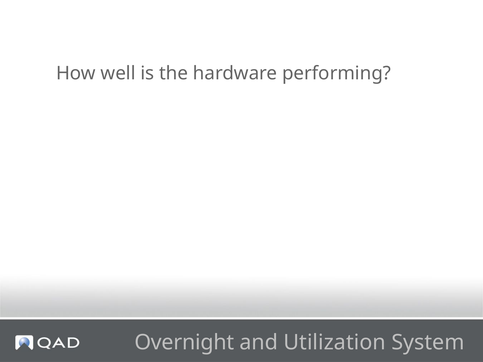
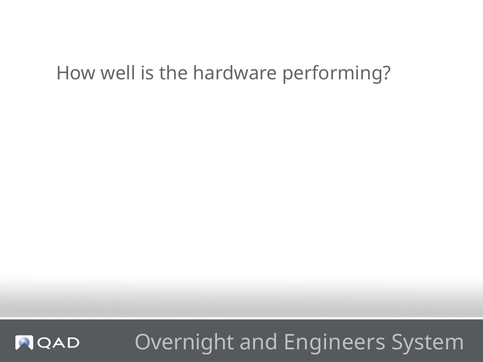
Utilization: Utilization -> Engineers (335, 343)
